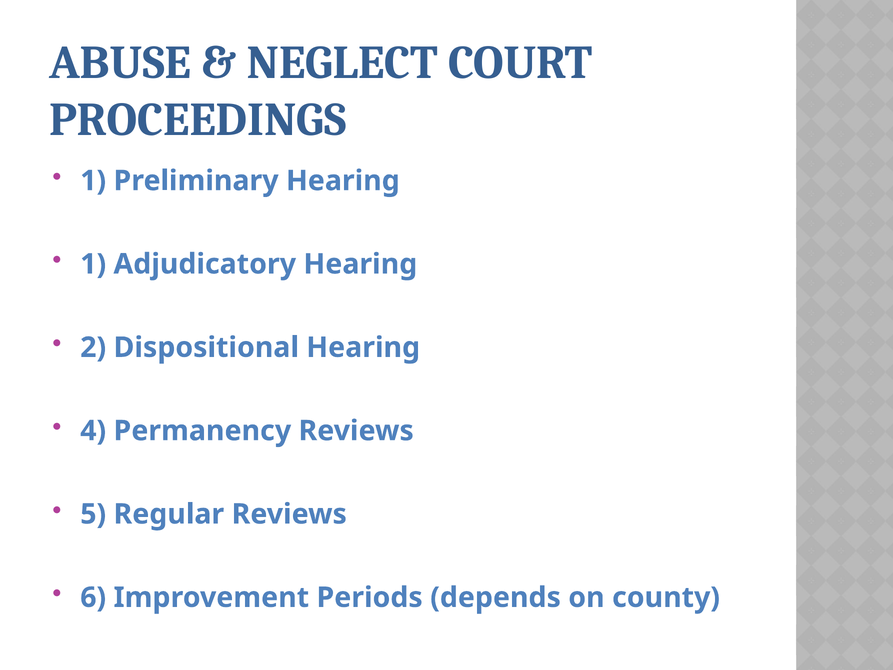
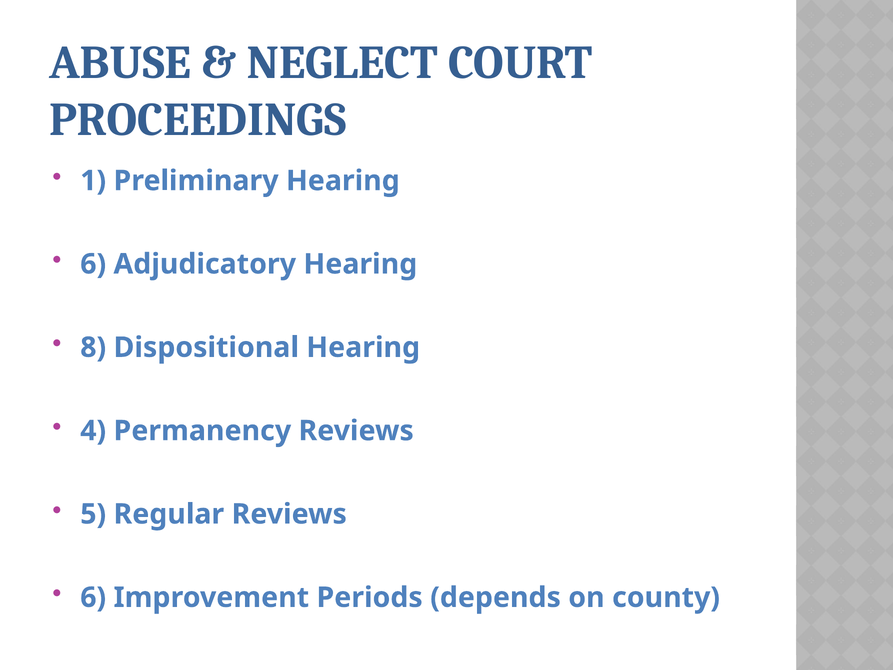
1: 1 -> 6 (93, 264)
2: 2 -> 8 (93, 347)
